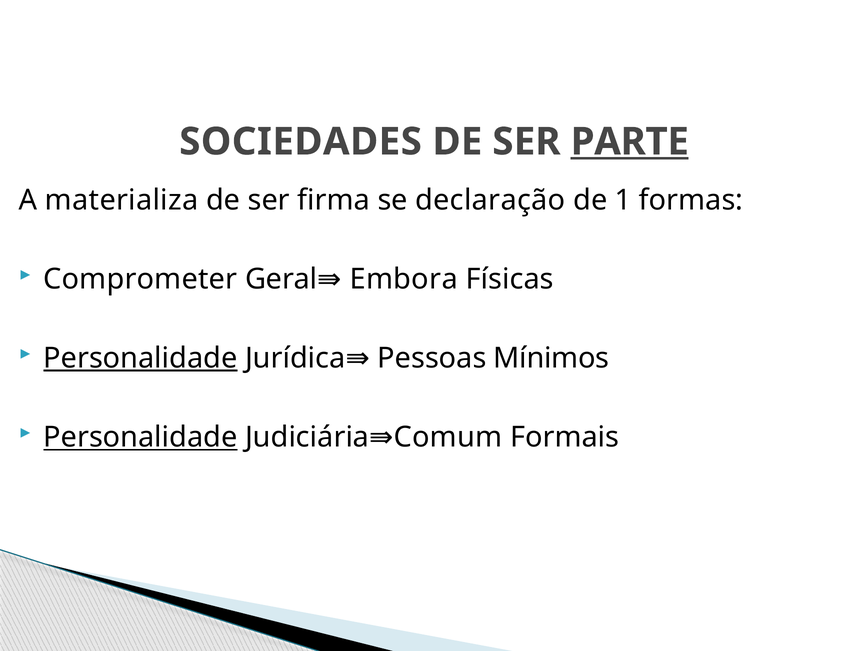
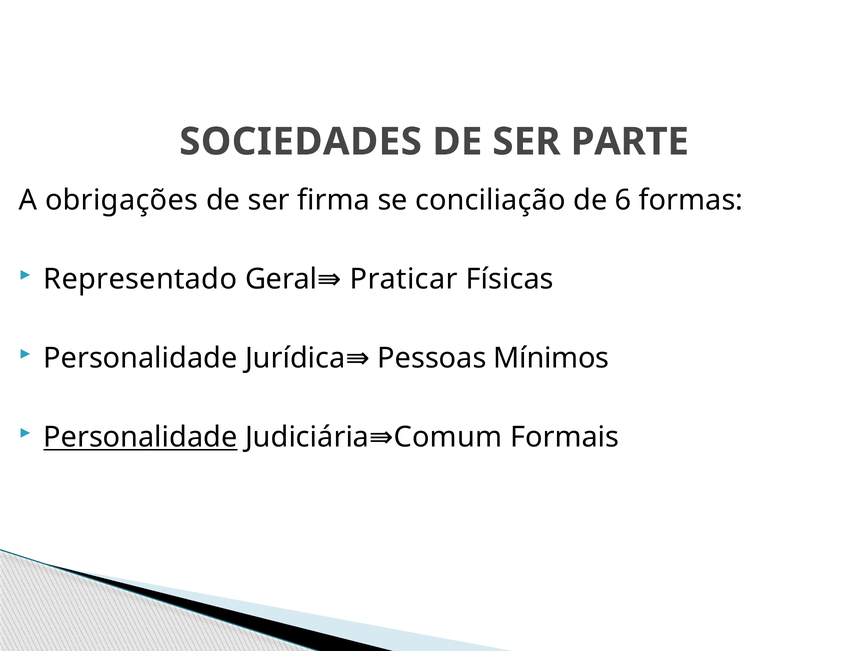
PARTE underline: present -> none (630, 142)
materializa: materializa -> obrigações (122, 200)
declaração: declaração -> conciliação (490, 200)
1: 1 -> 6 (623, 200)
Comprometer: Comprometer -> Representado (140, 279)
Embora: Embora -> Praticar (404, 279)
Personalidade underline: present -> none (140, 358)
